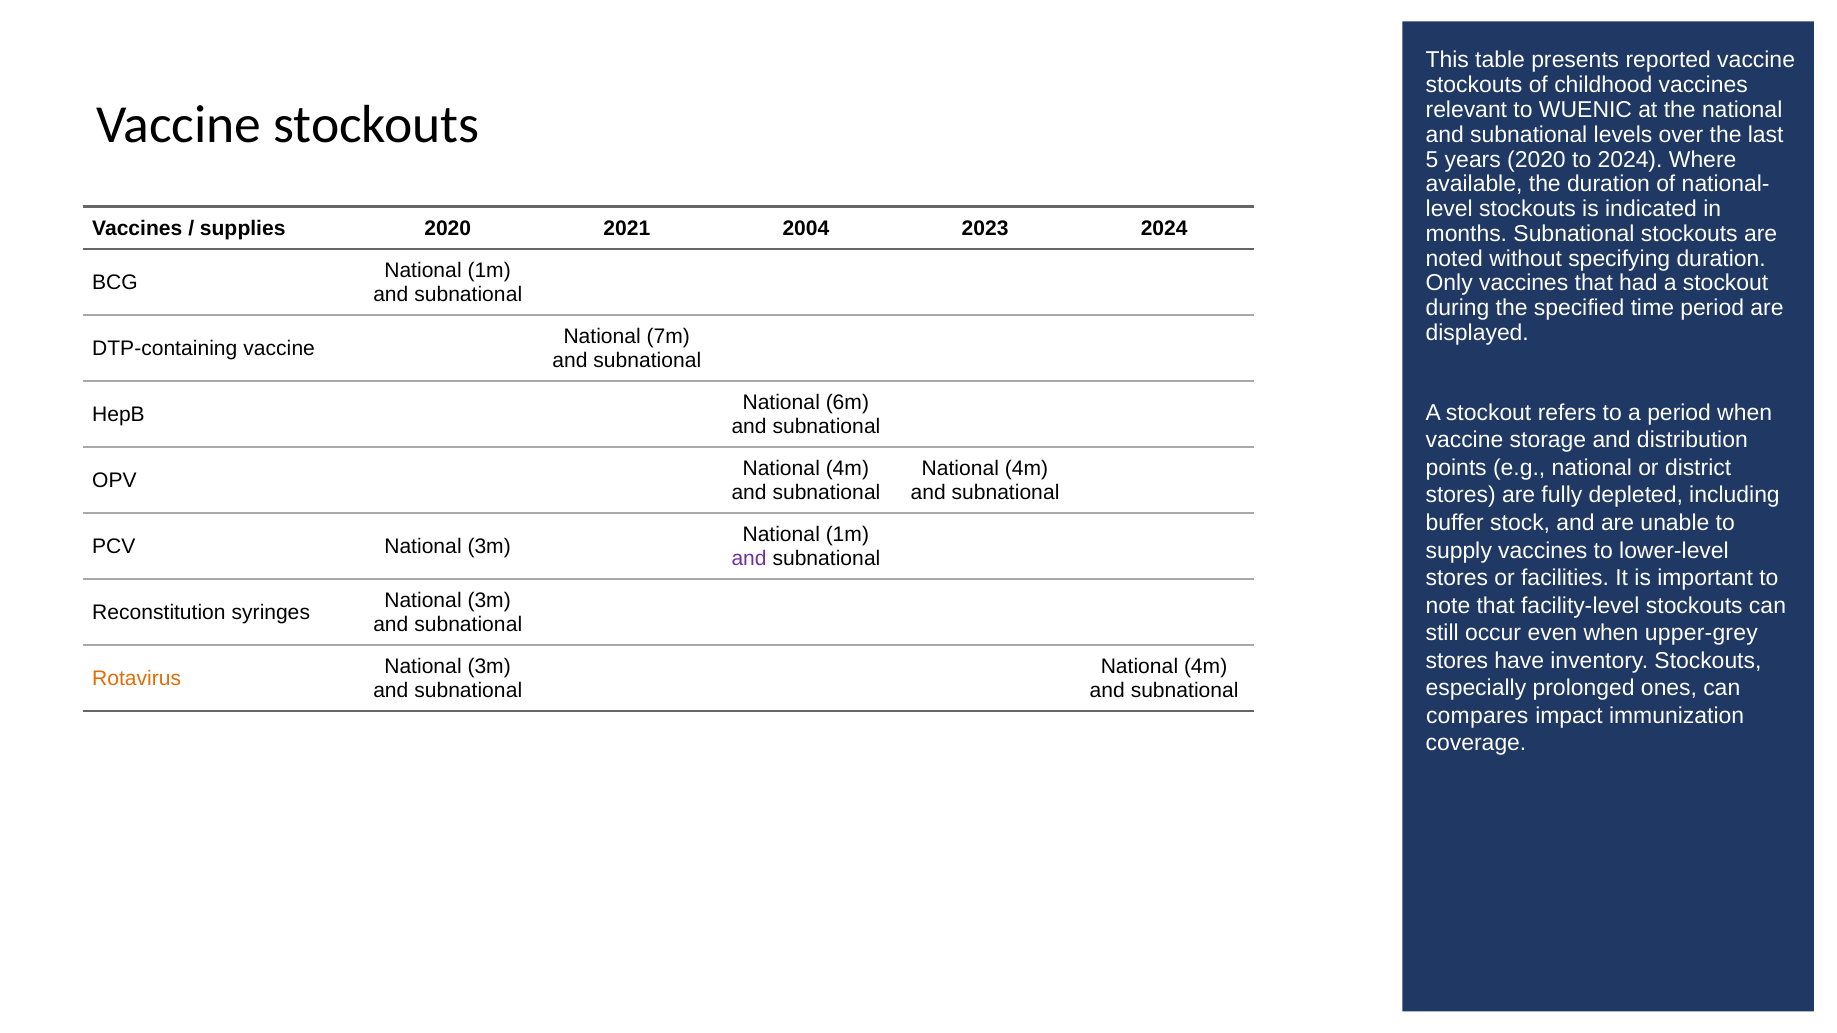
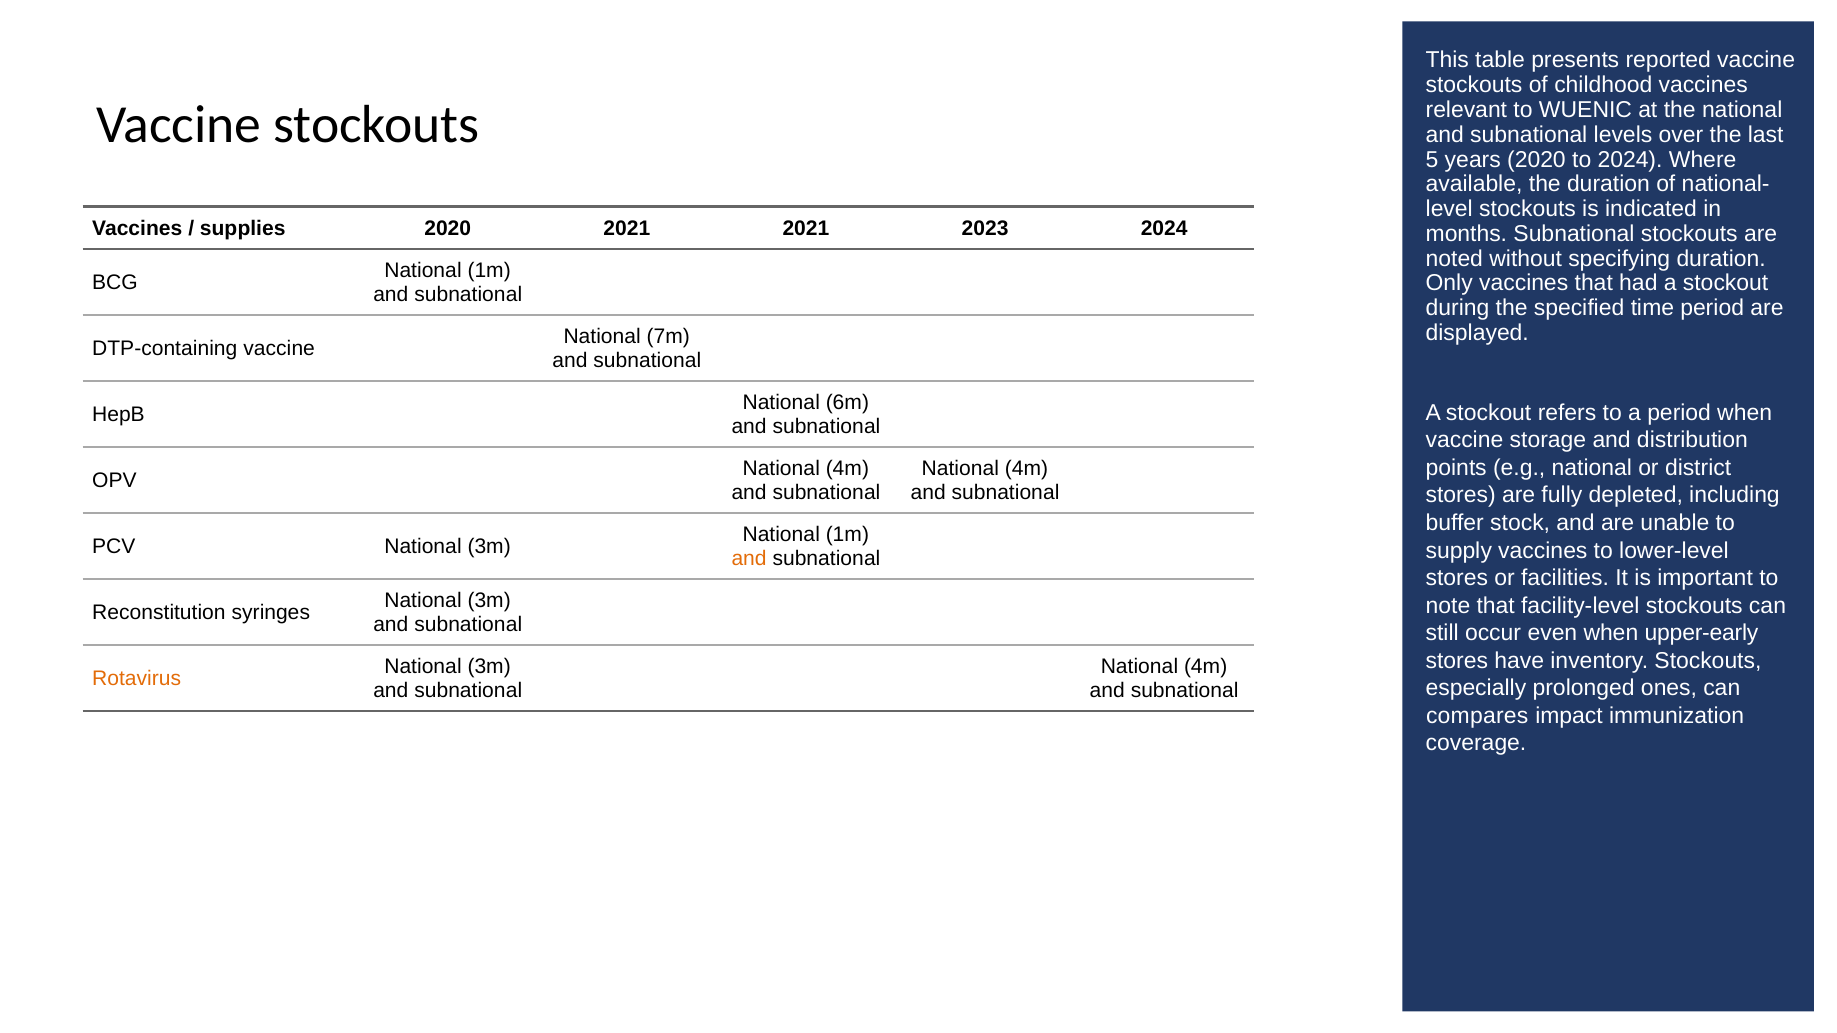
2021 2004: 2004 -> 2021 (806, 228)
and colour: purple -> orange (749, 558)
upper-grey: upper-grey -> upper-early (1702, 633)
